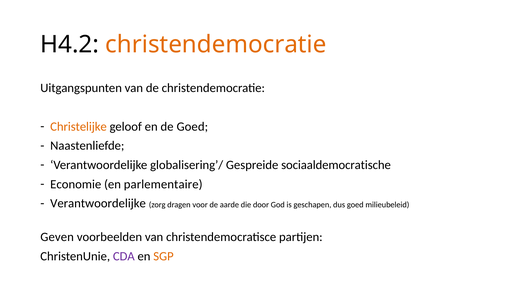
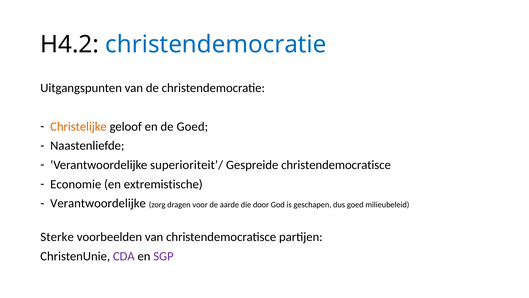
christendemocratie colour: orange -> blue (216, 44)
globalisering’/: globalisering’/ -> superioriteit’/ (187, 165)
Gespreide sociaaldemocratische: sociaaldemocratische -> christendemocratisce (336, 165)
parlementaire: parlementaire -> extremistische (163, 184)
Geven: Geven -> Sterke (57, 237)
SGP colour: orange -> purple (163, 256)
